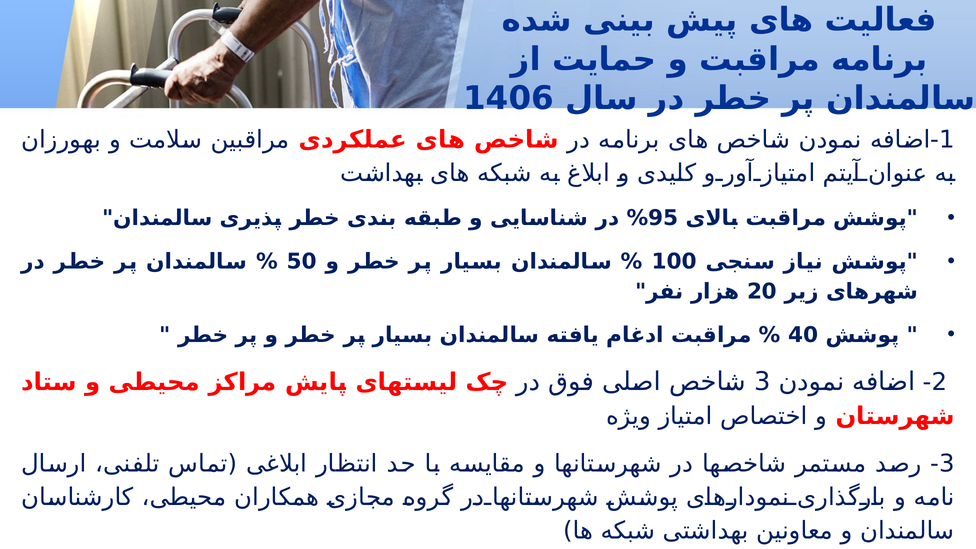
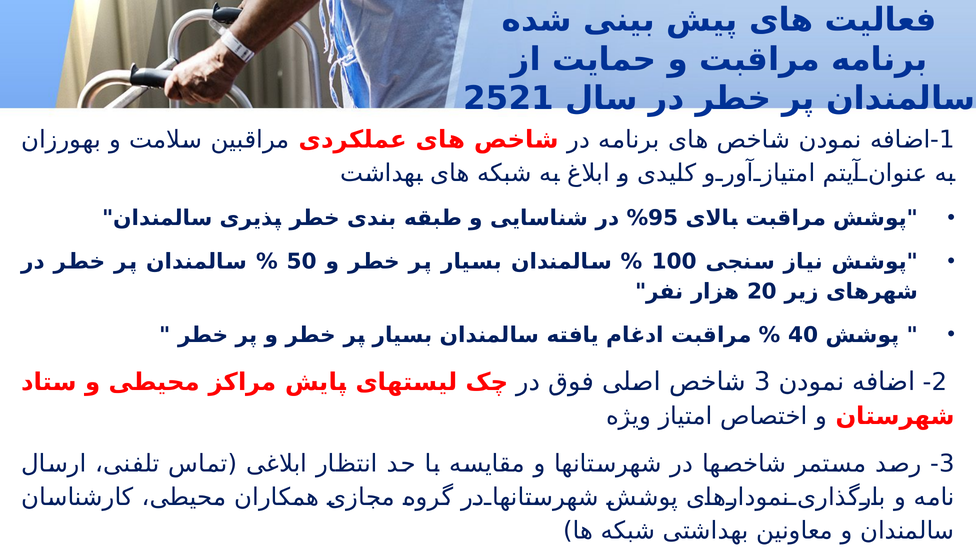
1406: 1406 -> 2521 (509, 98)
